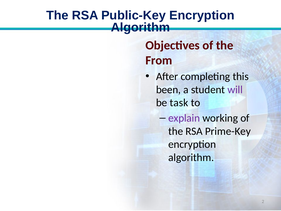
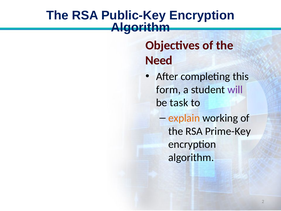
From: From -> Need (159, 60)
been: been -> form (168, 90)
explain colour: purple -> orange (184, 118)
